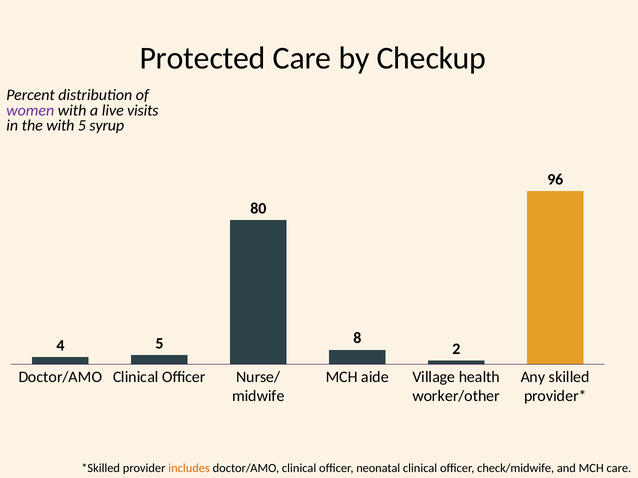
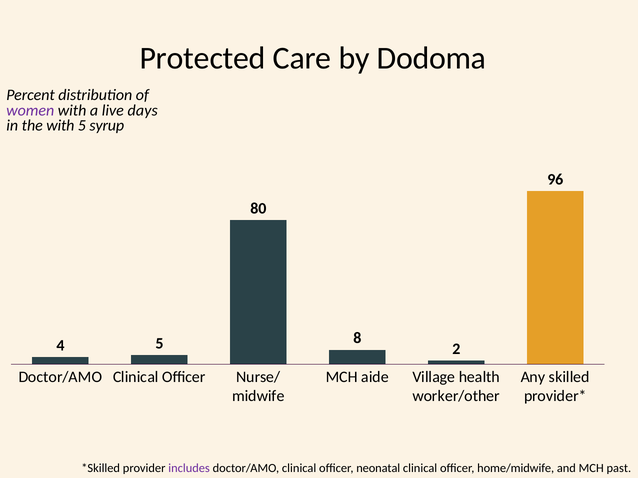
Checkup: Checkup -> Dodoma (431, 58)
visits: visits -> days (143, 111)
includes colour: orange -> purple (189, 468)
check/midwife: check/midwife -> home/midwife (516, 468)
MCH care: care -> past (619, 468)
